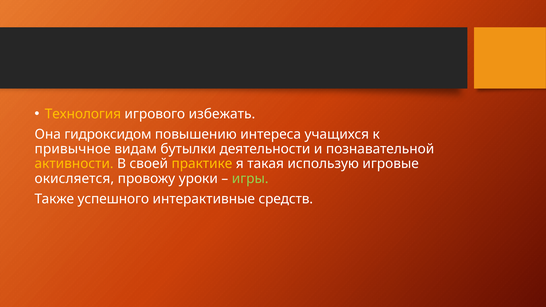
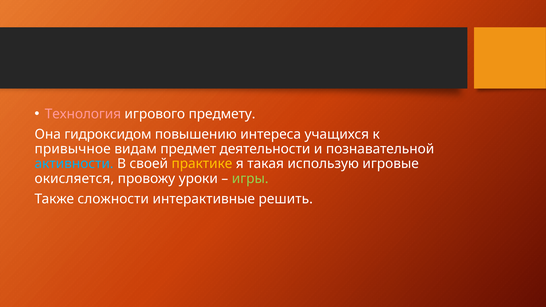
Технология colour: yellow -> pink (83, 114)
избежать: избежать -> предмету (222, 114)
бутылки: бутылки -> предмет (188, 149)
активности colour: yellow -> light blue (74, 164)
успешного: успешного -> сложности (113, 199)
средств: средств -> решить (286, 199)
